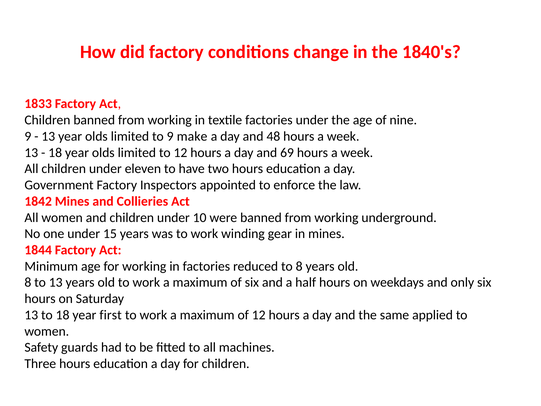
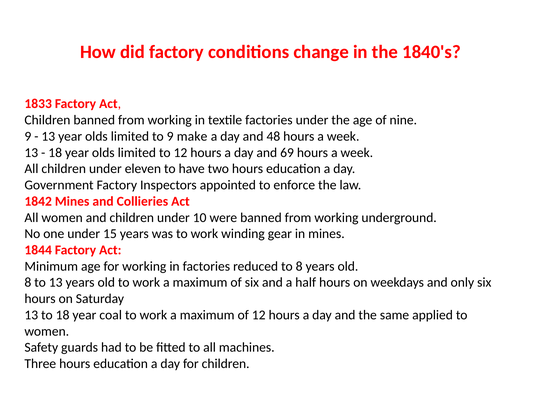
first: first -> coal (111, 315)
